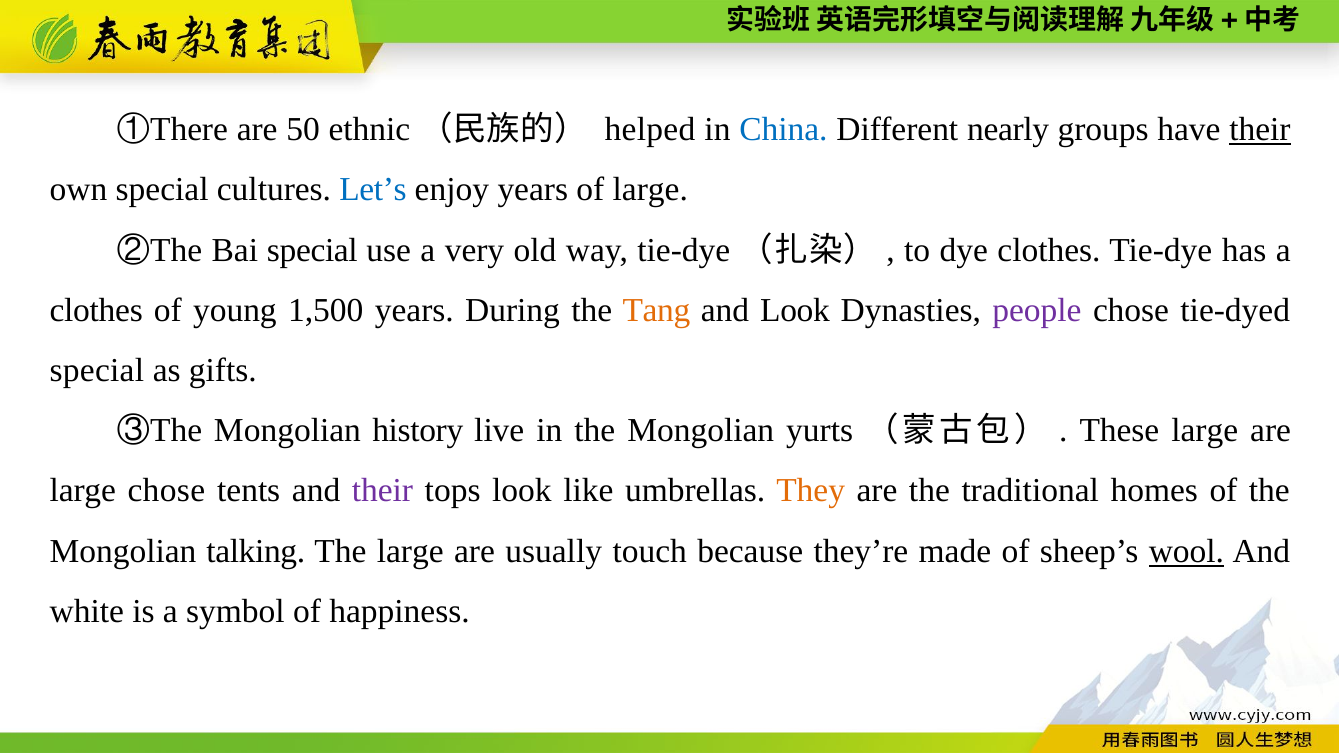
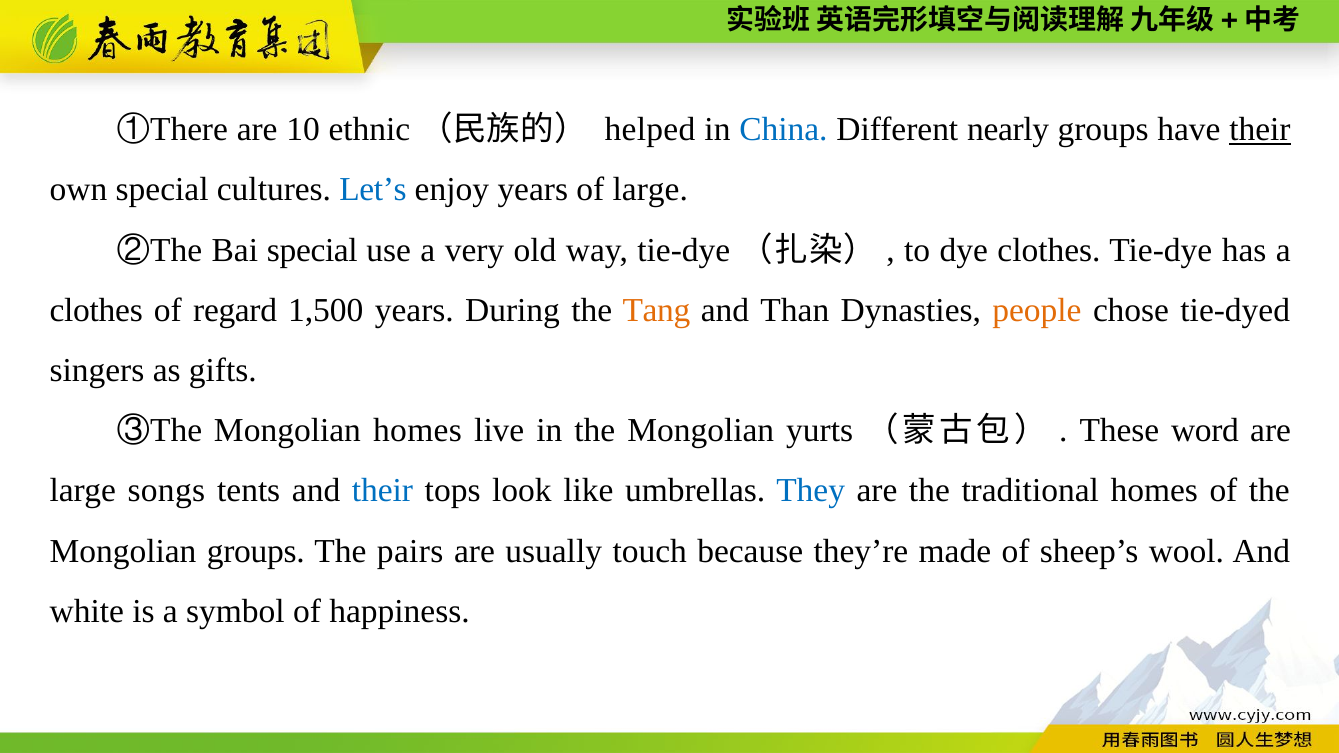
50: 50 -> 10 (303, 130)
young: young -> regard (235, 310)
and Look: Look -> Than (795, 310)
people colour: purple -> orange (1037, 310)
special: special -> singers (97, 371)
Mongolian history: history -> homes (417, 431)
These large: large -> word (1205, 431)
large chose: chose -> songs (166, 491)
their colour: purple -> blue (382, 491)
They colour: orange -> blue (811, 491)
Mongolian talking: talking -> groups (256, 551)
The large: large -> pairs (410, 551)
wool underline: present -> none (1186, 551)
